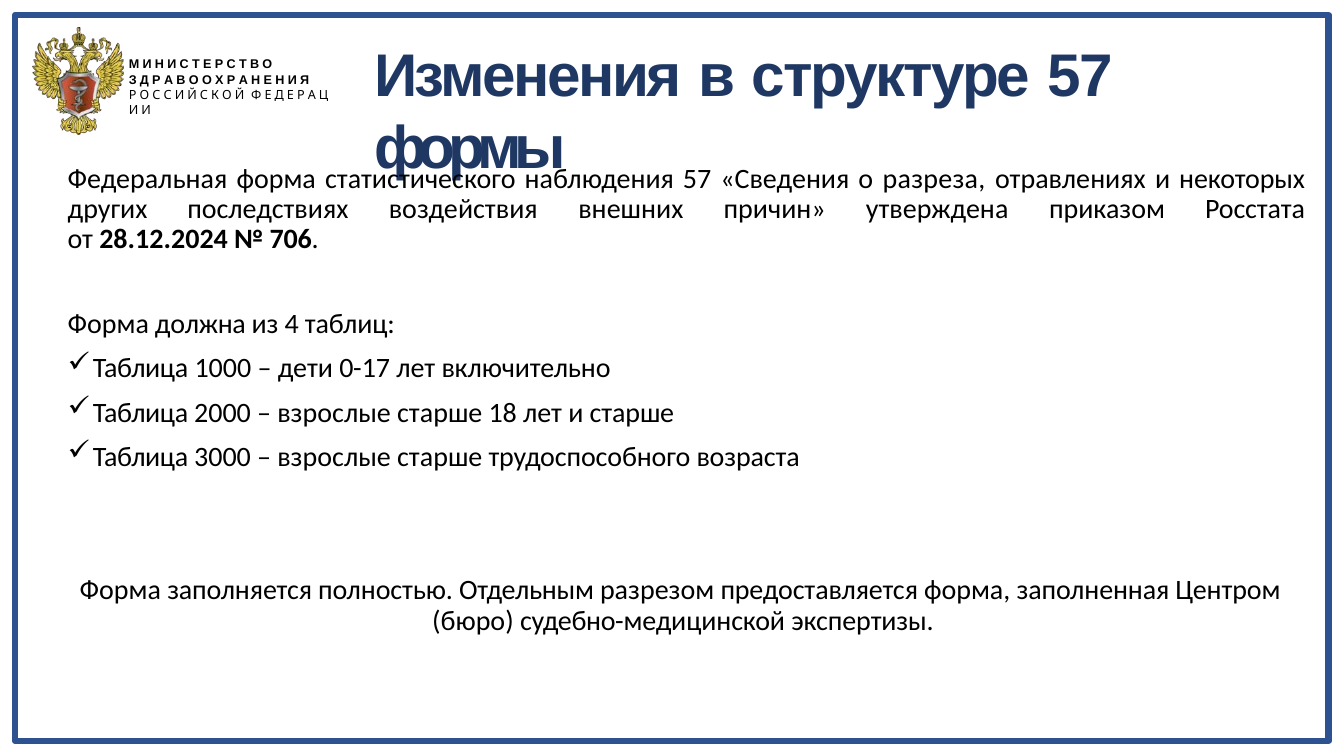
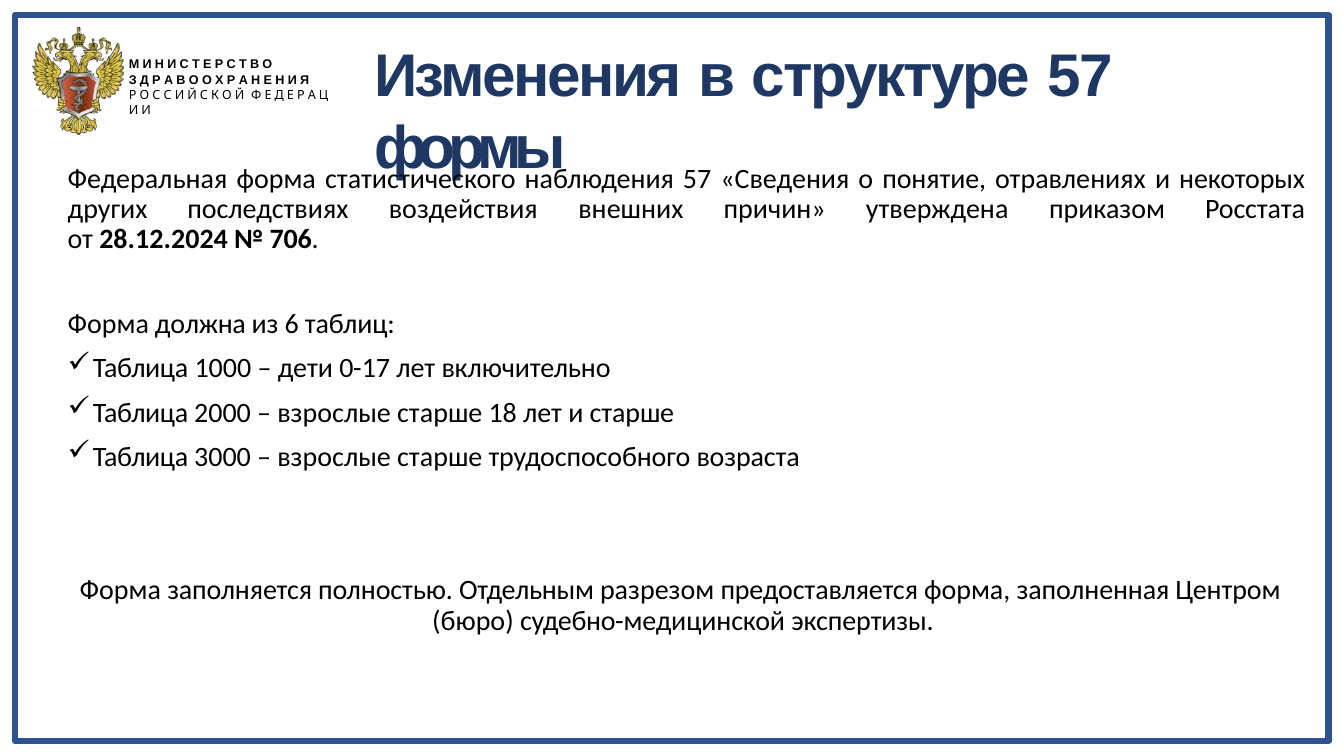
разреза: разреза -> понятие (934, 179)
4: 4 -> 6 (292, 324)
